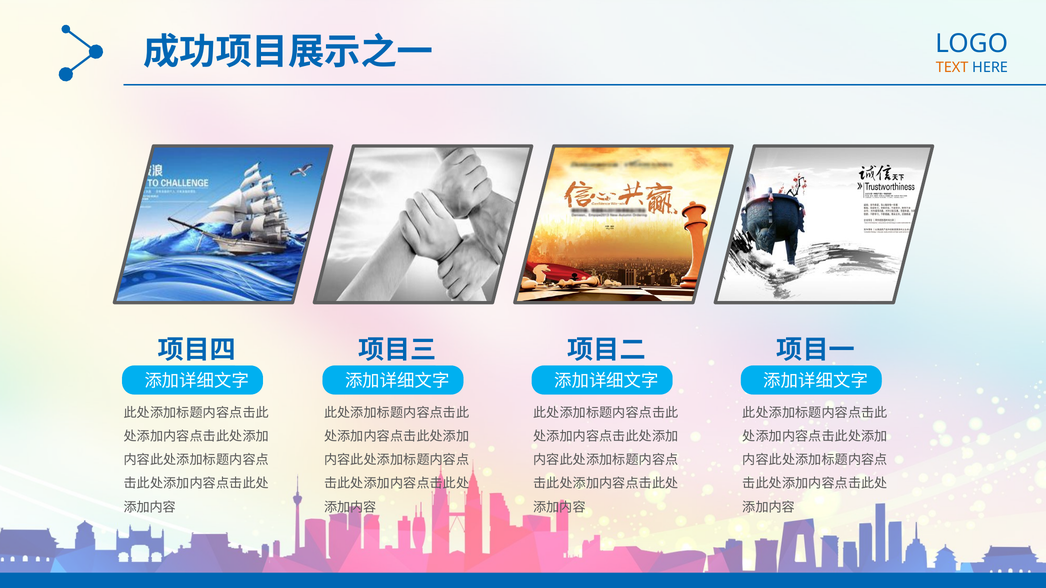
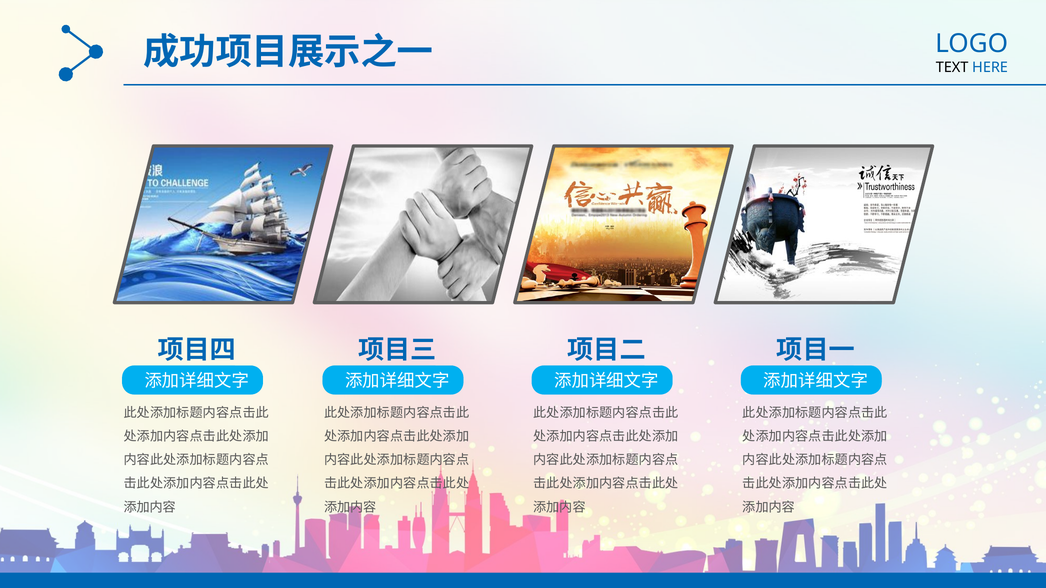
TEXT colour: orange -> black (952, 68)
